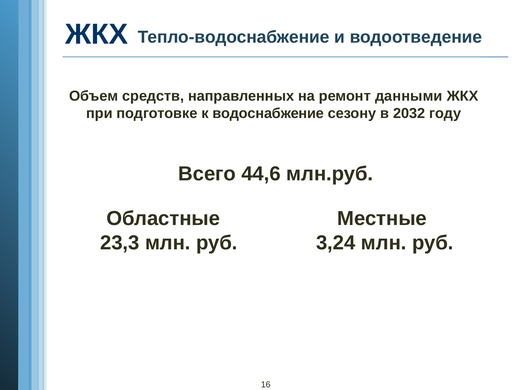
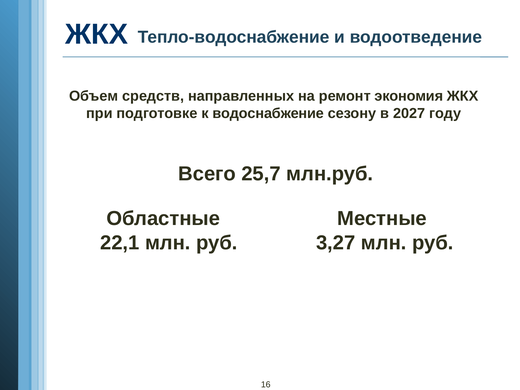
данными: данными -> экономия (409, 96)
2032: 2032 -> 2027 (409, 113)
44,6: 44,6 -> 25,7 (261, 174)
23,3: 23,3 -> 22,1 (120, 243)
3,24: 3,24 -> 3,27 (336, 243)
